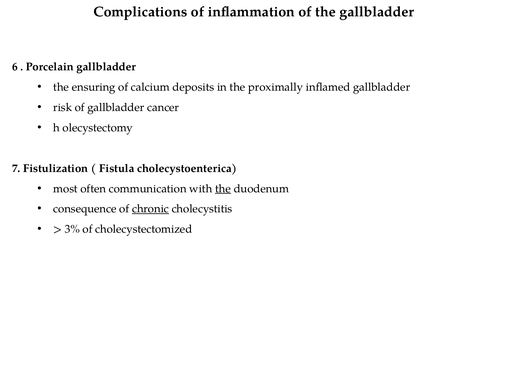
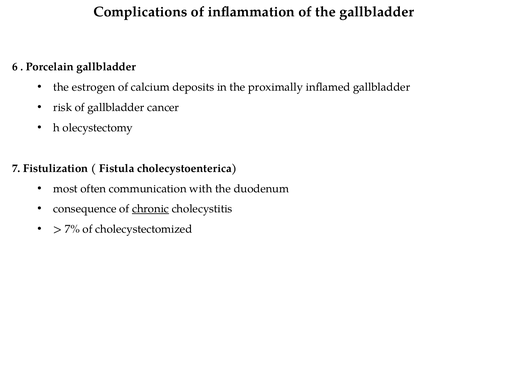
ensuring: ensuring -> estrogen (94, 87)
the underline: present -> none (223, 189)
3%: 3% -> 7% (72, 229)
